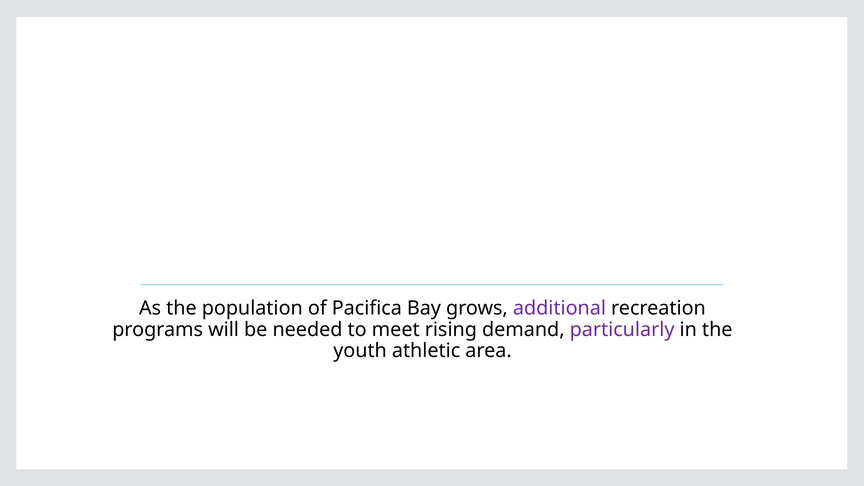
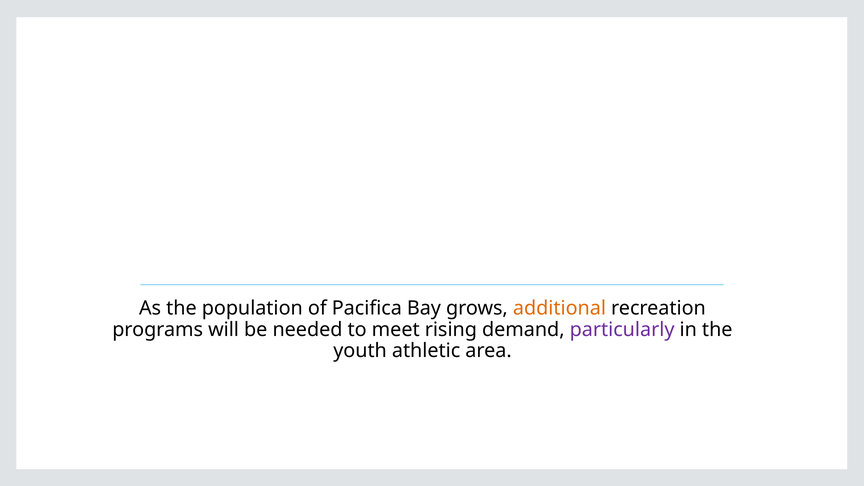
additional colour: purple -> orange (559, 308)
